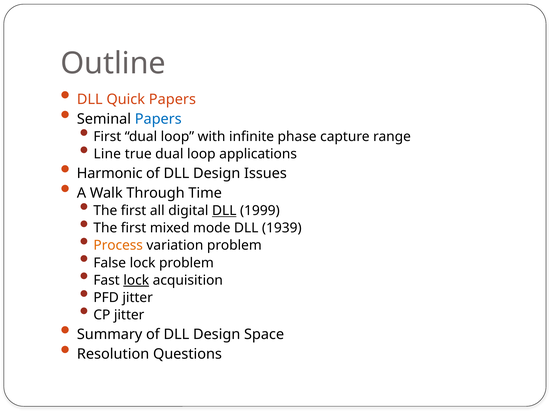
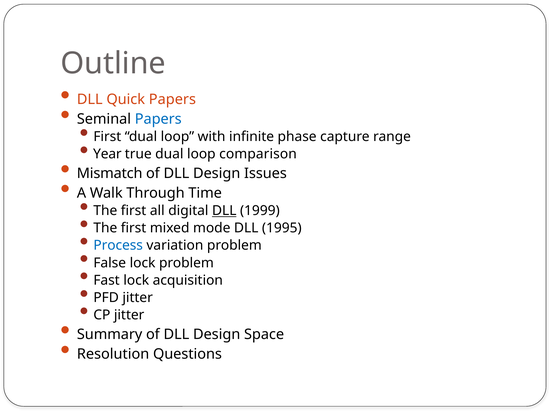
Line: Line -> Year (107, 154)
applications: applications -> comparison (258, 154)
Harmonic: Harmonic -> Mismatch (110, 174)
1939: 1939 -> 1995 (282, 228)
Process colour: orange -> blue (118, 246)
lock underline: present -> none (136, 281)
